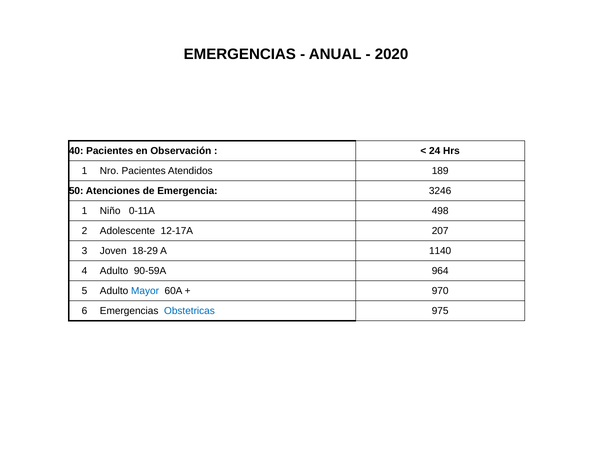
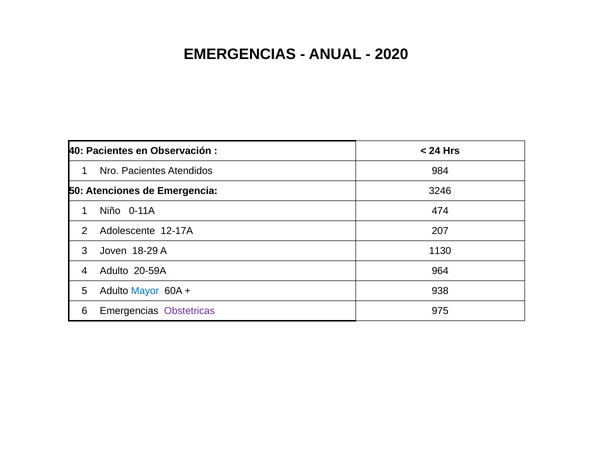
189: 189 -> 984 (440, 171)
498: 498 -> 474 (440, 211)
1140: 1140 -> 1130 (440, 251)
90-59A: 90-59A -> 20-59A (150, 271)
970: 970 -> 938 (440, 291)
Obstetricas colour: blue -> purple (189, 311)
